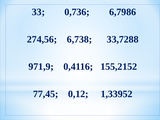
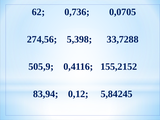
33: 33 -> 62 (38, 12)
6,7986: 6,7986 -> 0,0705 (123, 12)
6,738: 6,738 -> 5,398 (79, 39)
971,9: 971,9 -> 505,9 (41, 67)
77,45: 77,45 -> 83,94 (46, 94)
1,33952: 1,33952 -> 5,84245 (117, 94)
